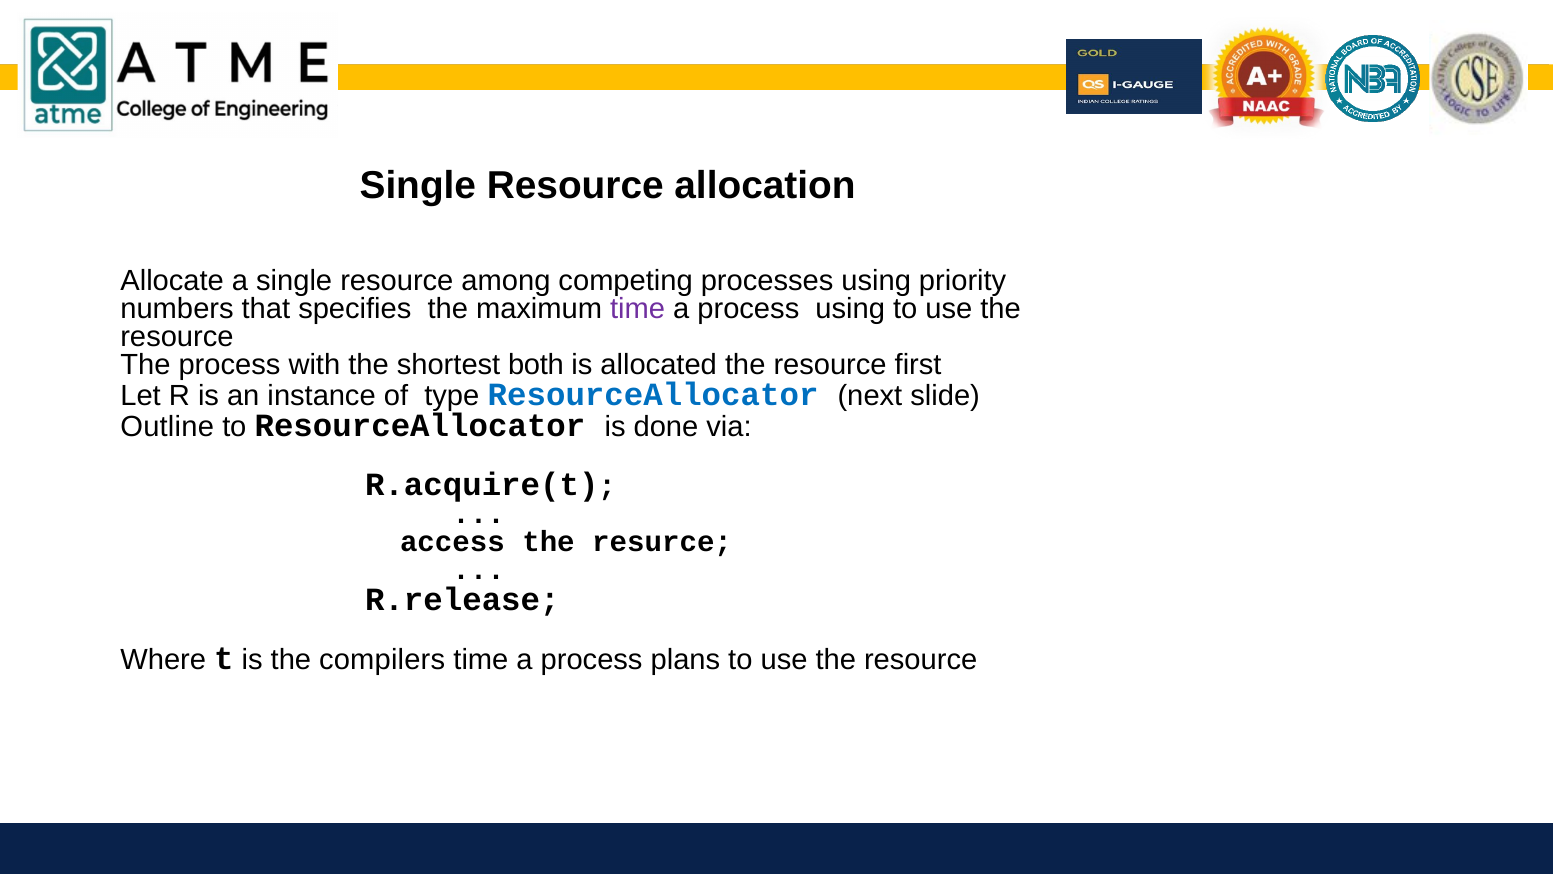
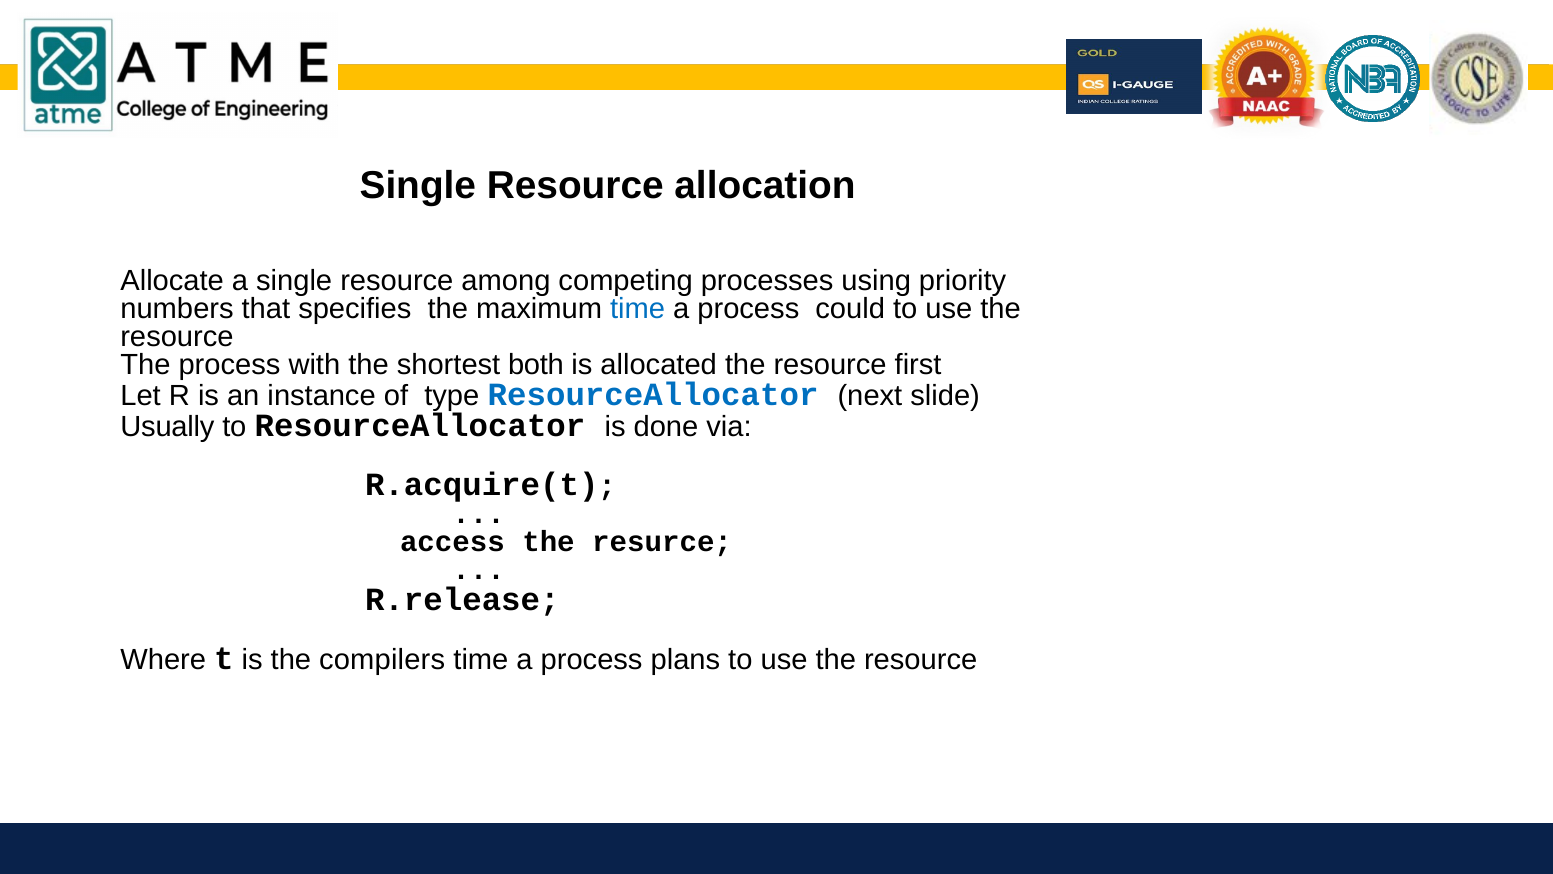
time colour: purple -> blue (638, 309)
process using: using -> could (850, 309)
Outline: Outline -> Usually (167, 426)
